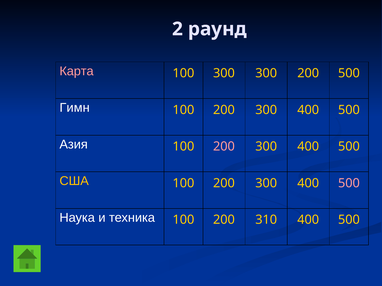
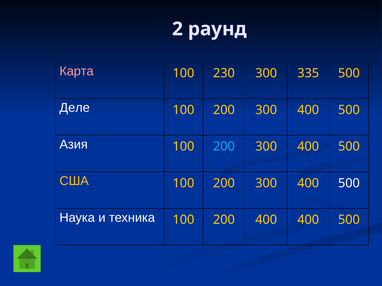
100 300: 300 -> 230 (224, 73)
300 200: 200 -> 335 (308, 73)
Гимн: Гимн -> Деле (75, 108)
200 colour: pink -> light blue (224, 147)
500 colour: pink -> white (349, 183)
200 310: 310 -> 400 (266, 220)
